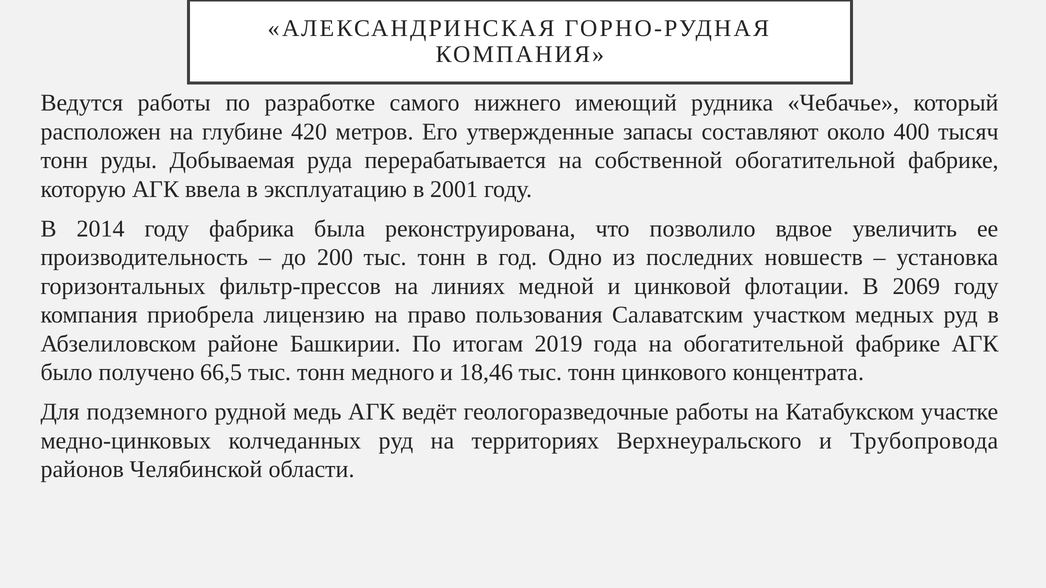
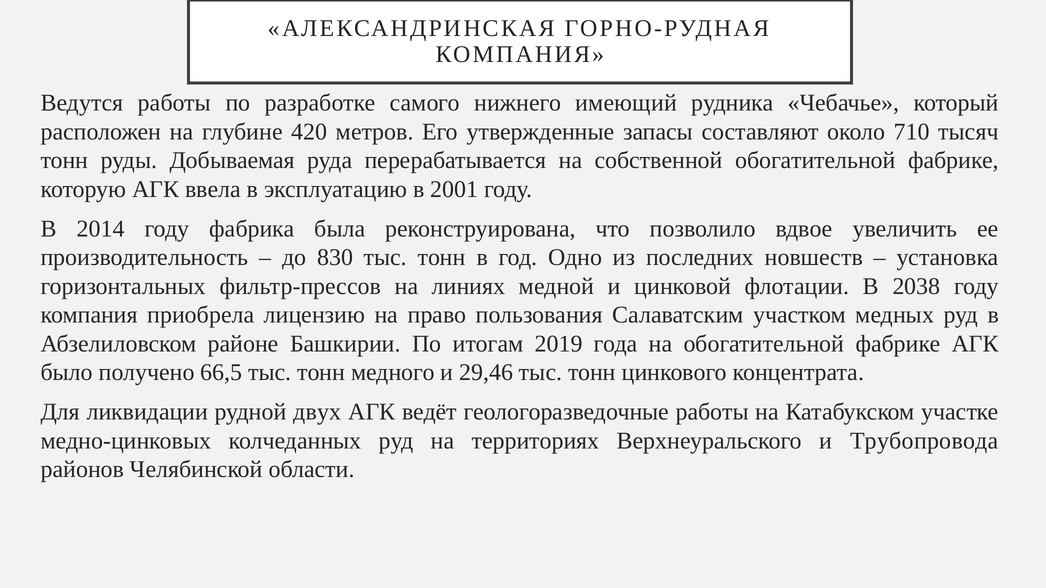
400: 400 -> 710 (912, 132)
200: 200 -> 830 (335, 258)
2069: 2069 -> 2038 (916, 286)
18,46: 18,46 -> 29,46 (486, 373)
подземного: подземного -> ликвидации (147, 412)
медь: медь -> двух (317, 412)
